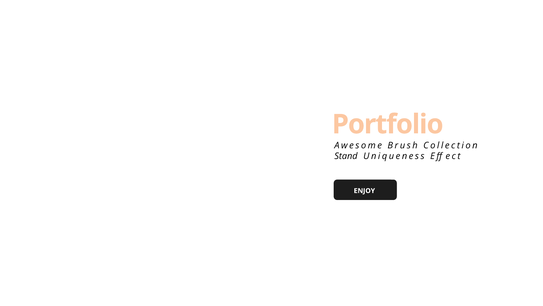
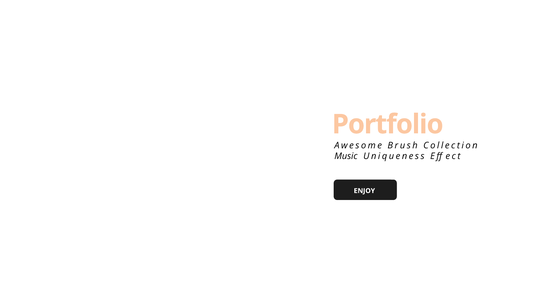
Stand: Stand -> Music (346, 156)
